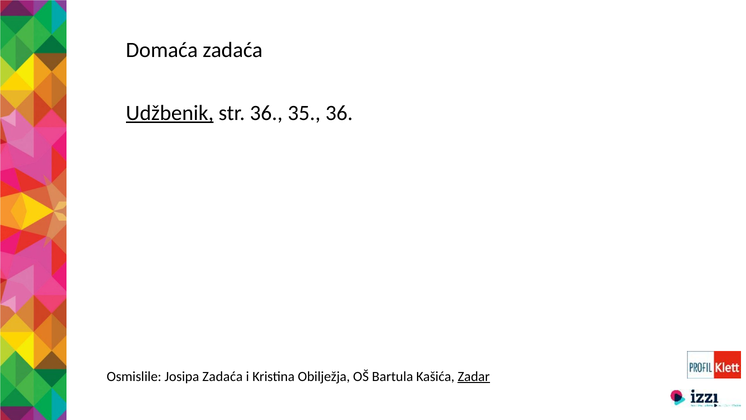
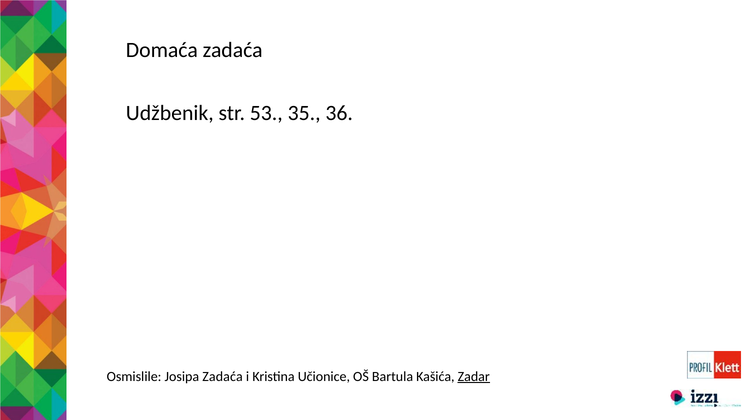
Udžbenik underline: present -> none (170, 113)
str 36: 36 -> 53 (266, 113)
Obilježja: Obilježja -> Učionice (324, 376)
